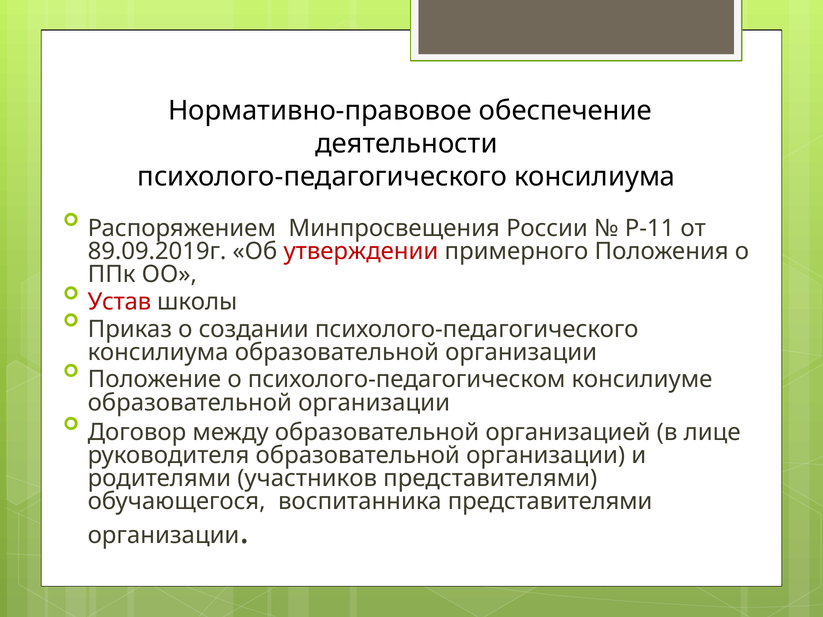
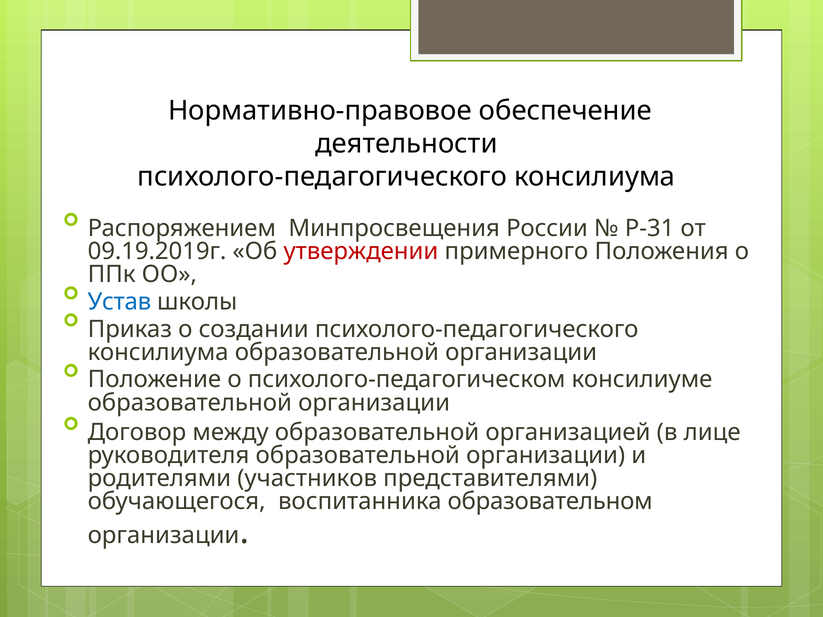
Р-11: Р-11 -> Р-31 (650, 228)
89.09.2019г: 89.09.2019г -> 09.19.2019г (157, 251)
Устав colour: red -> blue (119, 302)
воспитанника представителями: представителями -> образовательном (550, 501)
